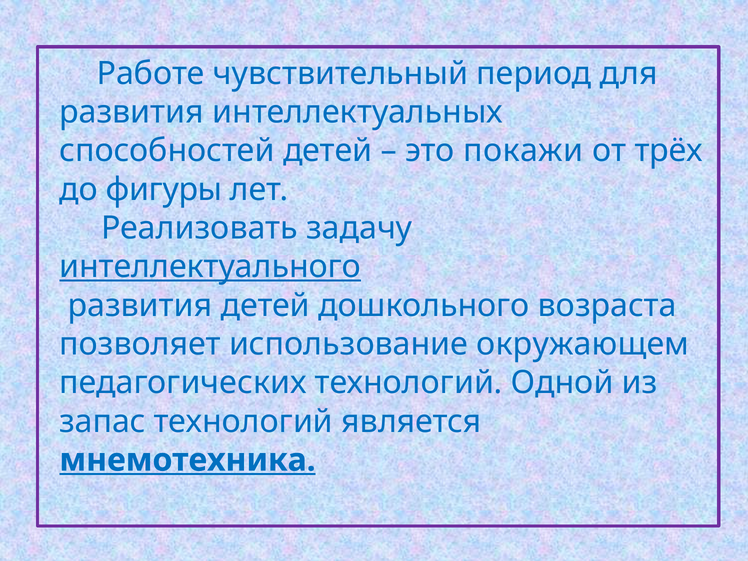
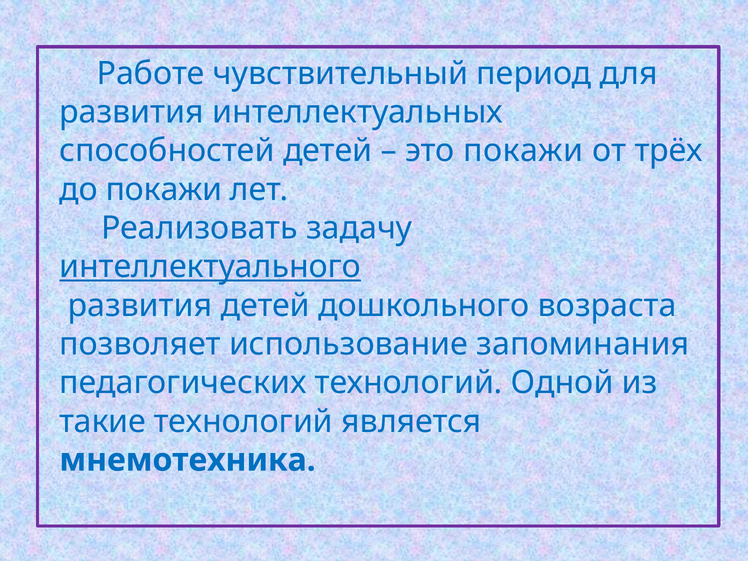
до фигуры: фигуры -> покажи (164, 189)
окружающем: окружающем -> запоминания (583, 344)
запас: запас -> такие (103, 421)
мнемотехника underline: present -> none (187, 460)
